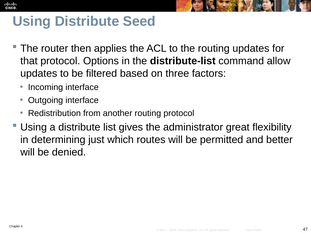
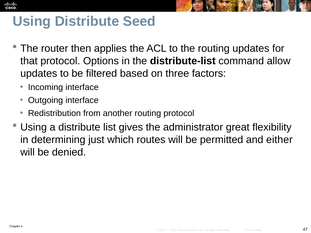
better: better -> either (279, 140)
